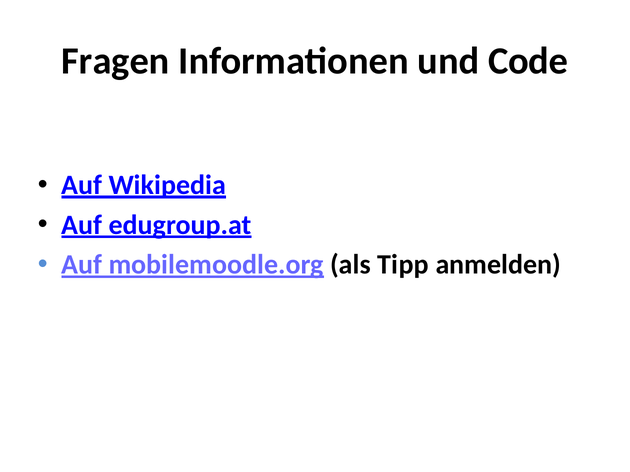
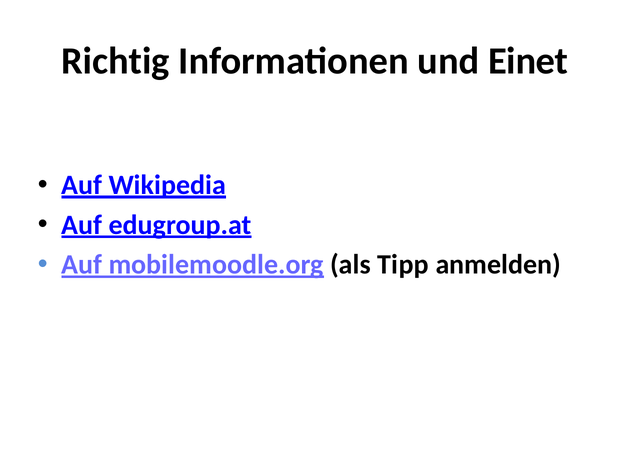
Fragen: Fragen -> Richtig (115, 61)
Code: Code -> Einet (528, 61)
